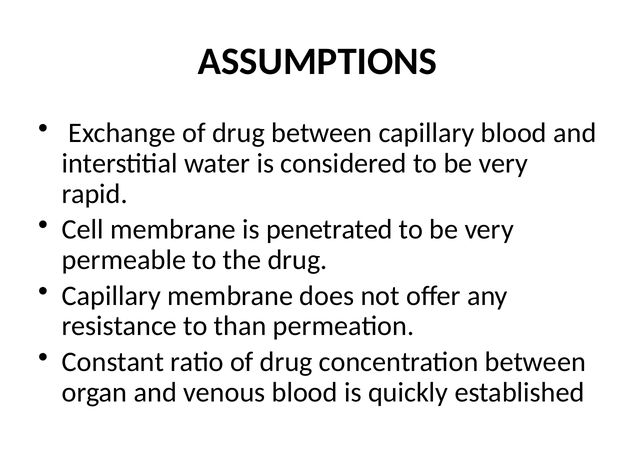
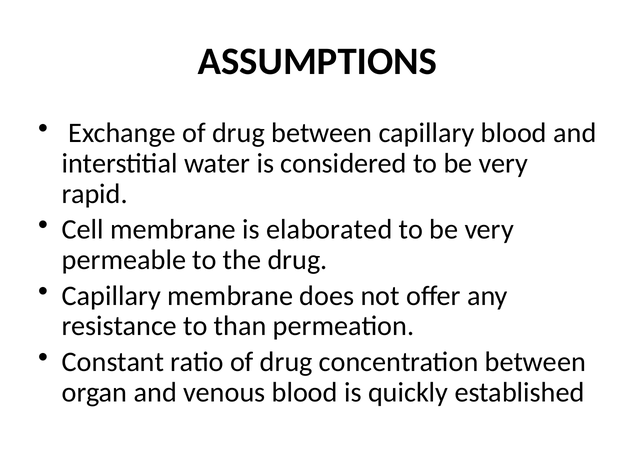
penetrated: penetrated -> elaborated (329, 230)
